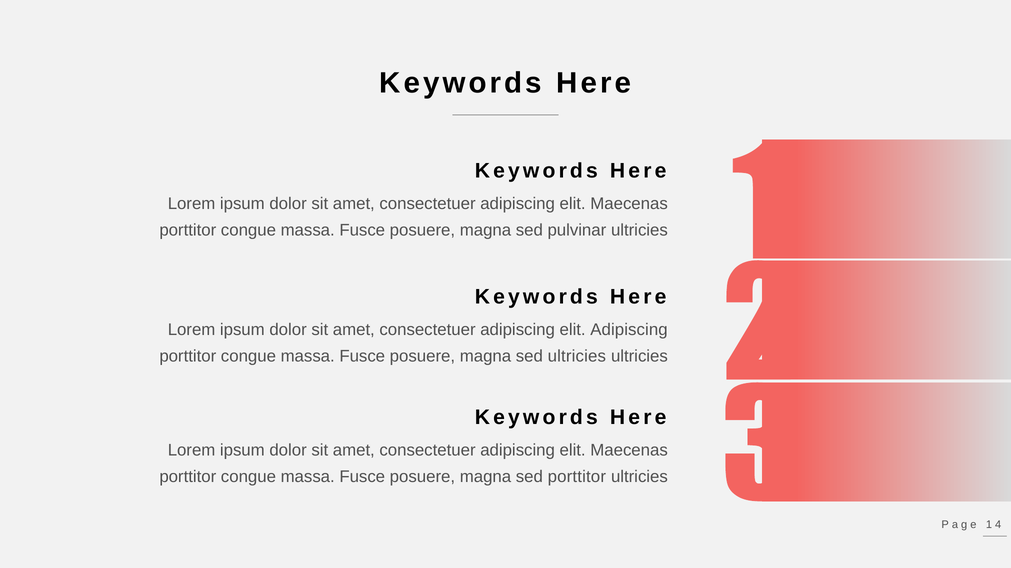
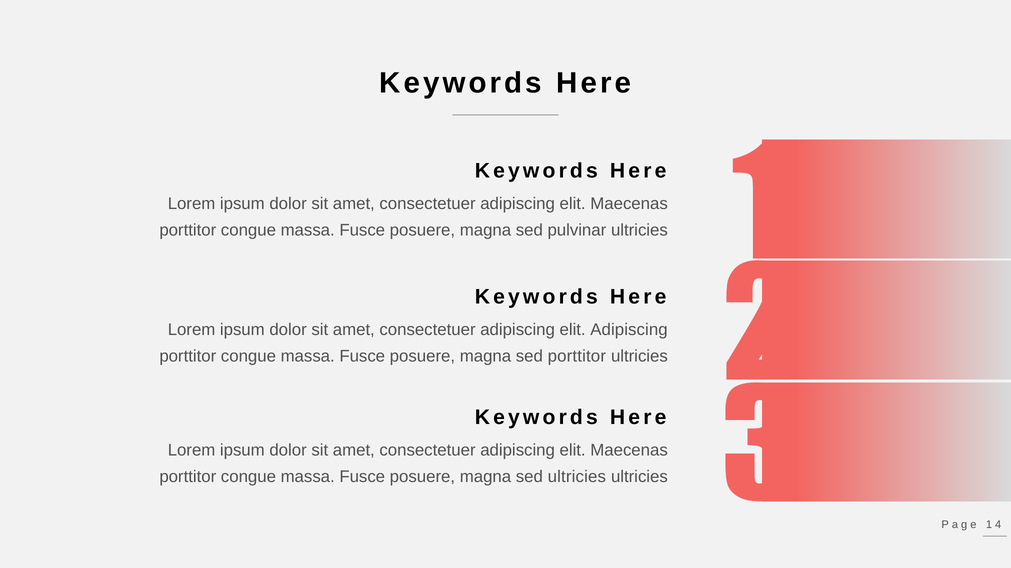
sed ultricies: ultricies -> porttitor (577, 357)
sed porttitor: porttitor -> ultricies (577, 477)
